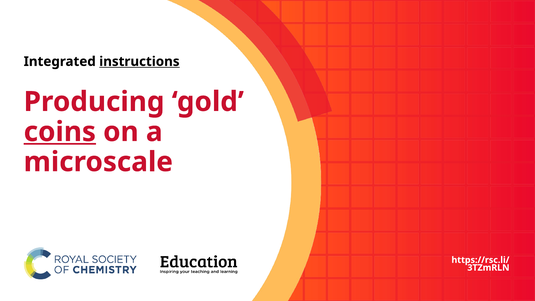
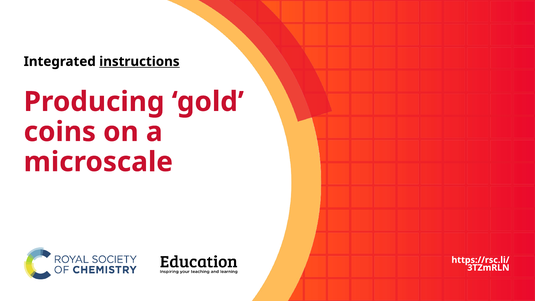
coins underline: present -> none (60, 132)
